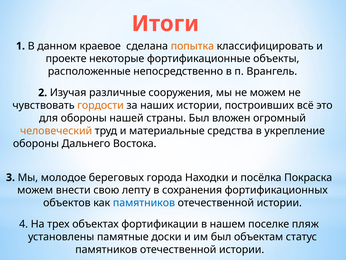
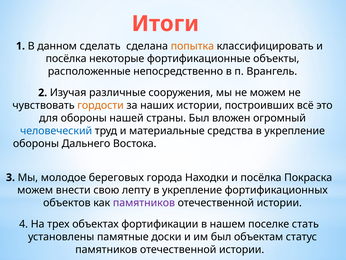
краевое: краевое -> сделать (100, 46)
проекте: проекте -> посёлка (66, 59)
человеческий colour: orange -> blue (56, 131)
лепту в сохранения: сохранения -> укрепление (192, 190)
памятников colour: blue -> purple (144, 203)
пляж: пляж -> стать (305, 224)
